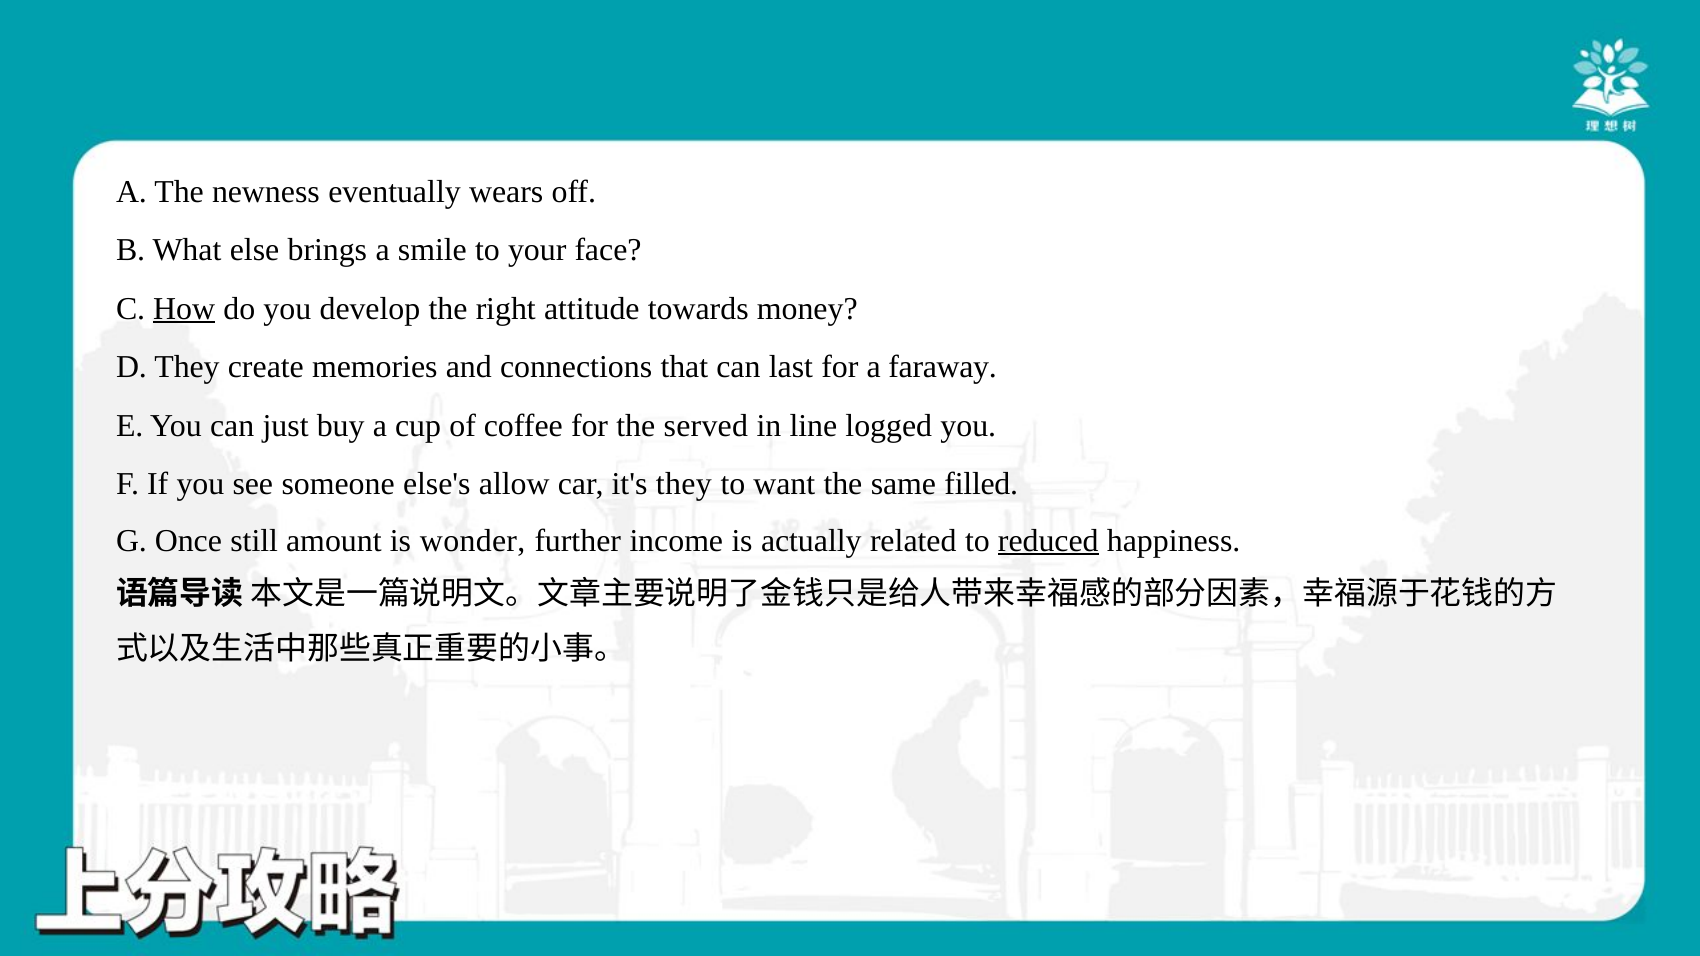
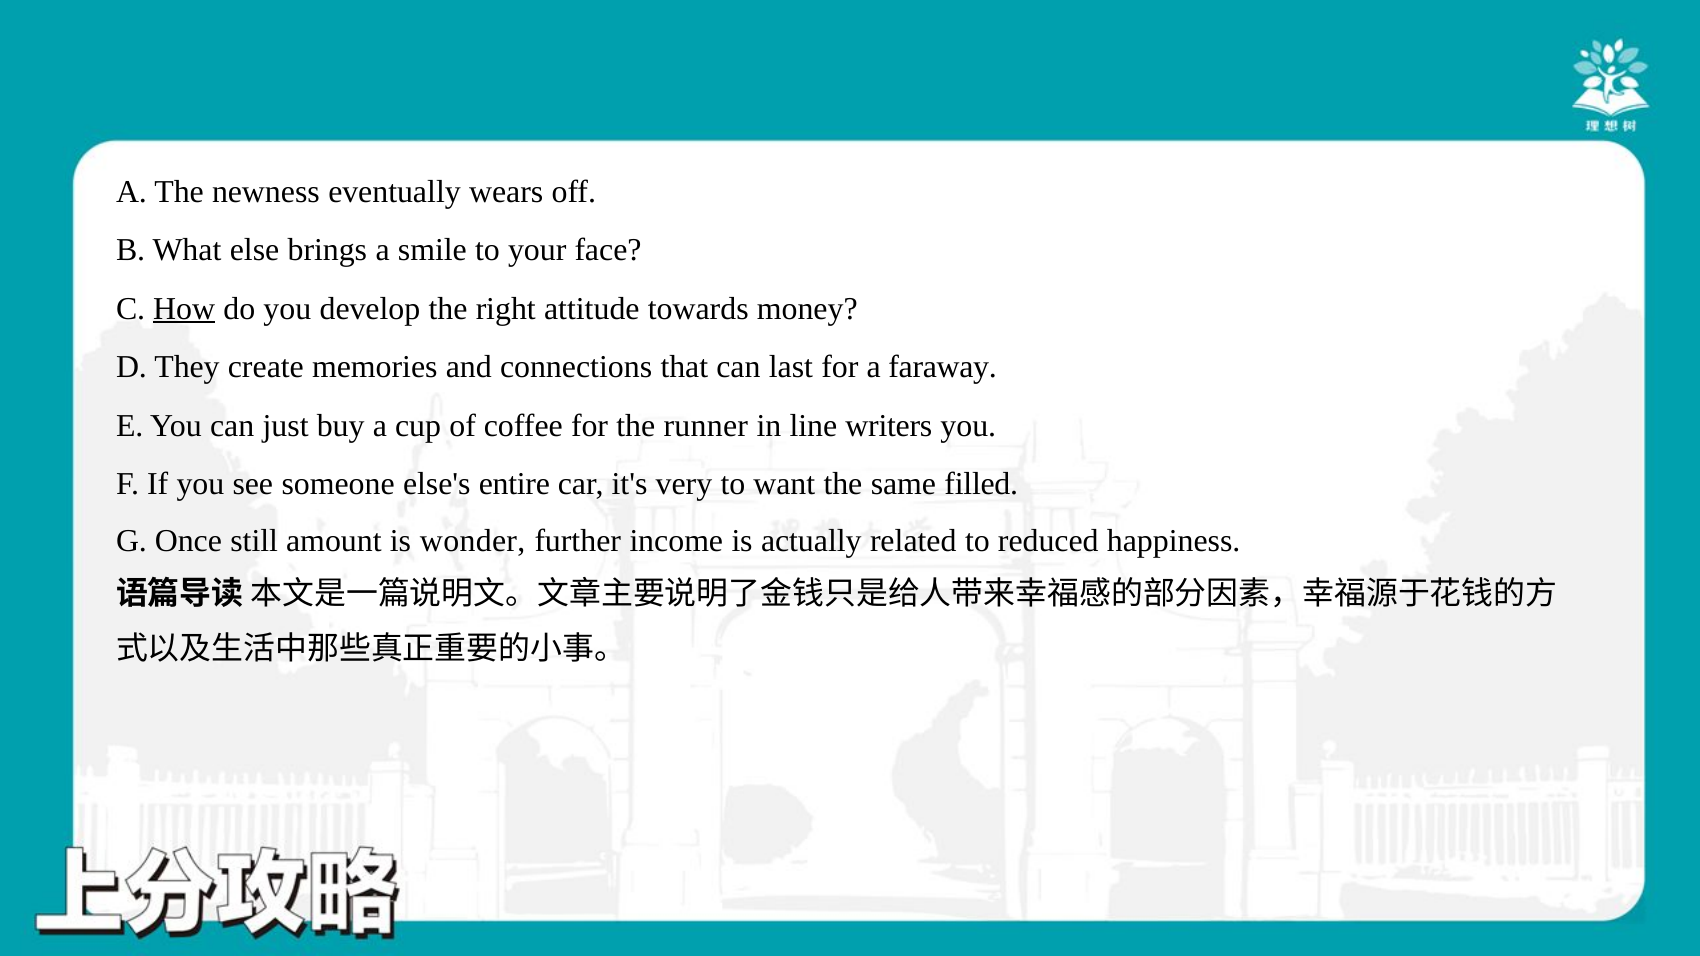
served: served -> runner (706, 426)
logged: logged -> writers (889, 426)
allow: allow -> entire (514, 484)
it's they: they -> very (684, 484)
reduced underline: present -> none (1048, 541)
